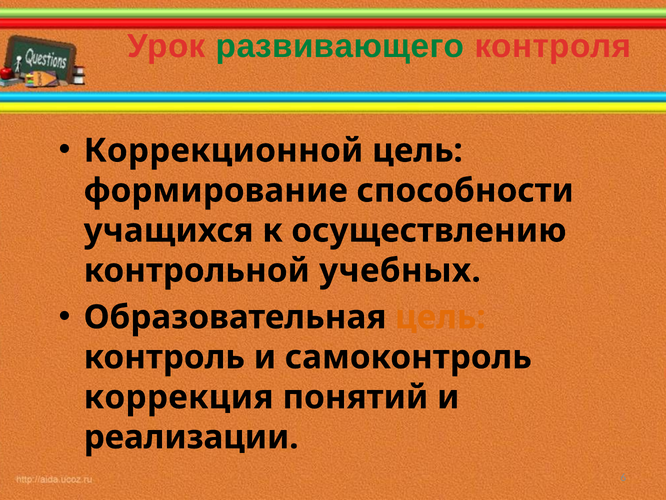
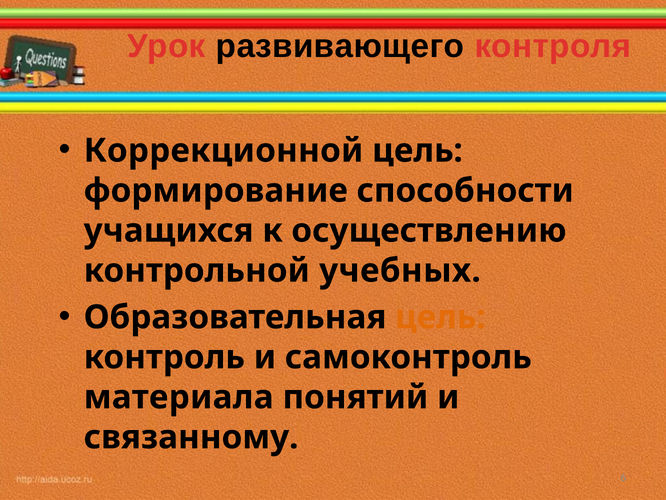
развивающего colour: green -> black (340, 46)
коррекция: коррекция -> материала (179, 397)
реализации: реализации -> связанному (191, 437)
